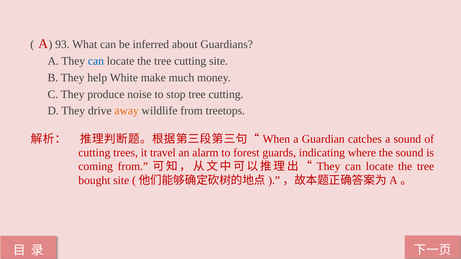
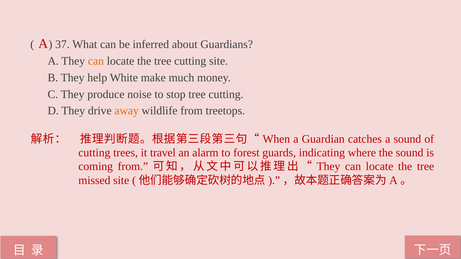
93: 93 -> 37 (62, 45)
can colour: blue -> orange (96, 61)
bought: bought -> missed (94, 181)
